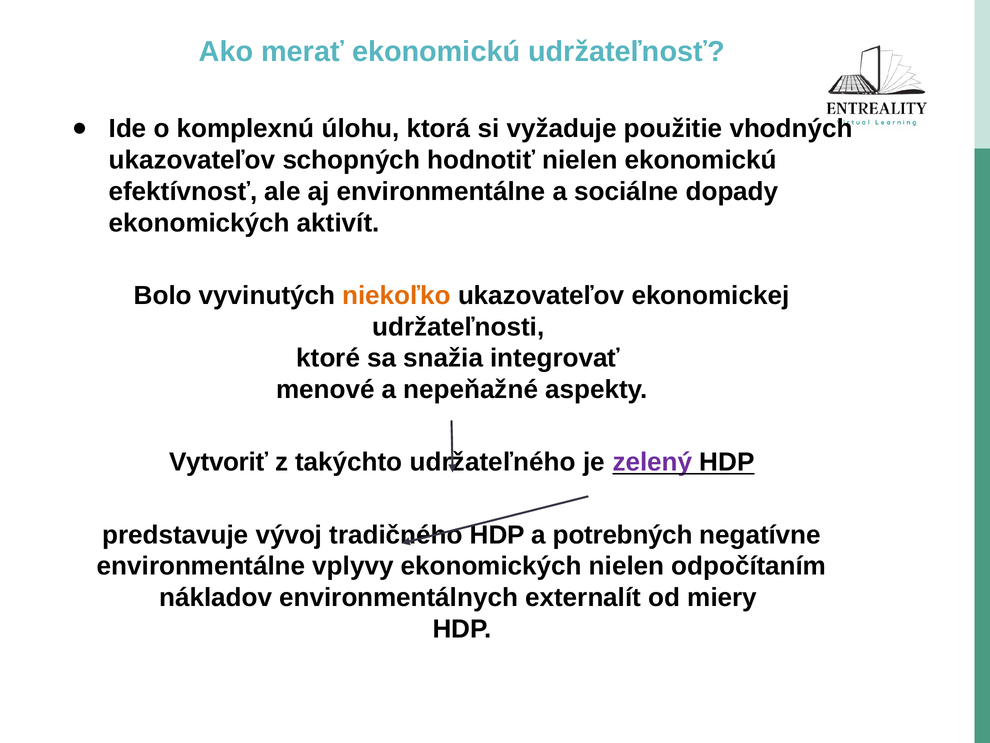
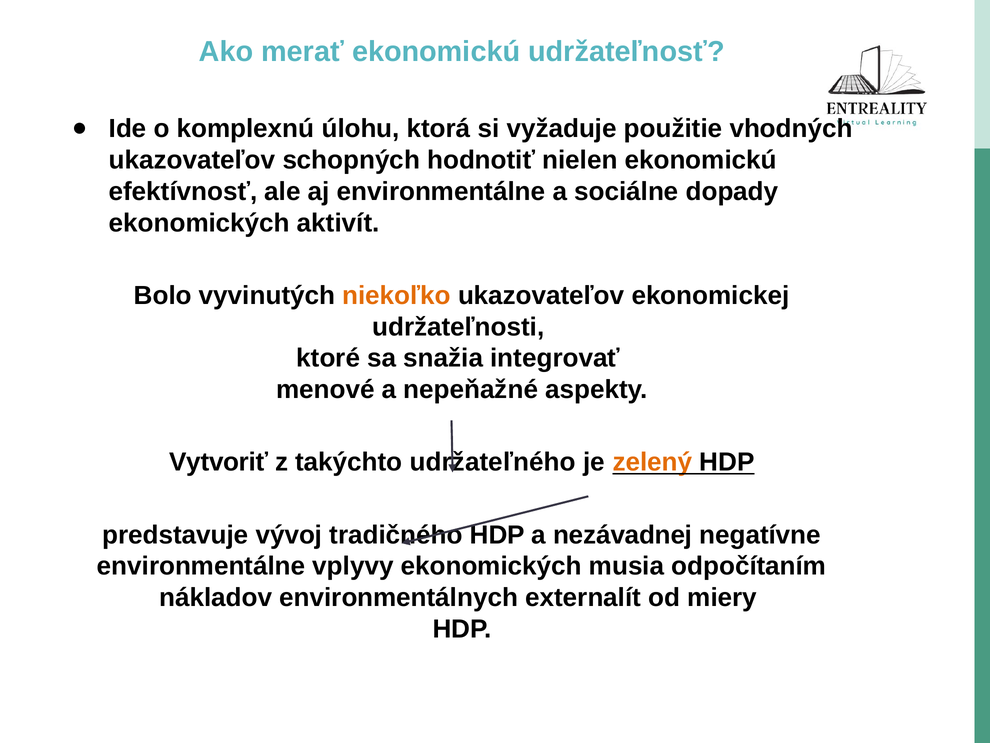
zelený colour: purple -> orange (652, 462)
potrebných: potrebných -> nezávadnej (623, 535)
ekonomických nielen: nielen -> musia (627, 566)
